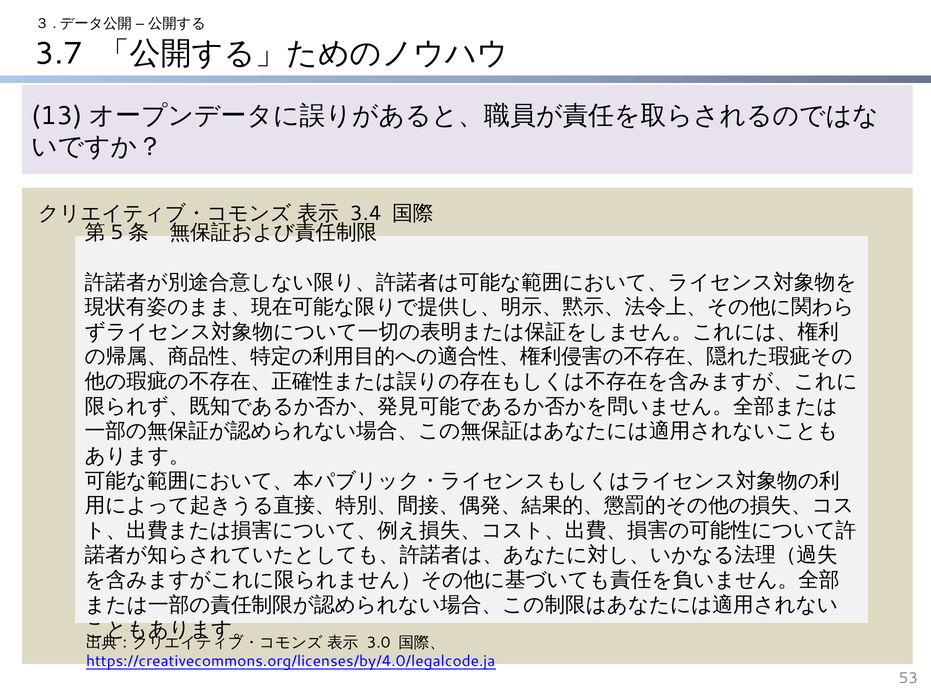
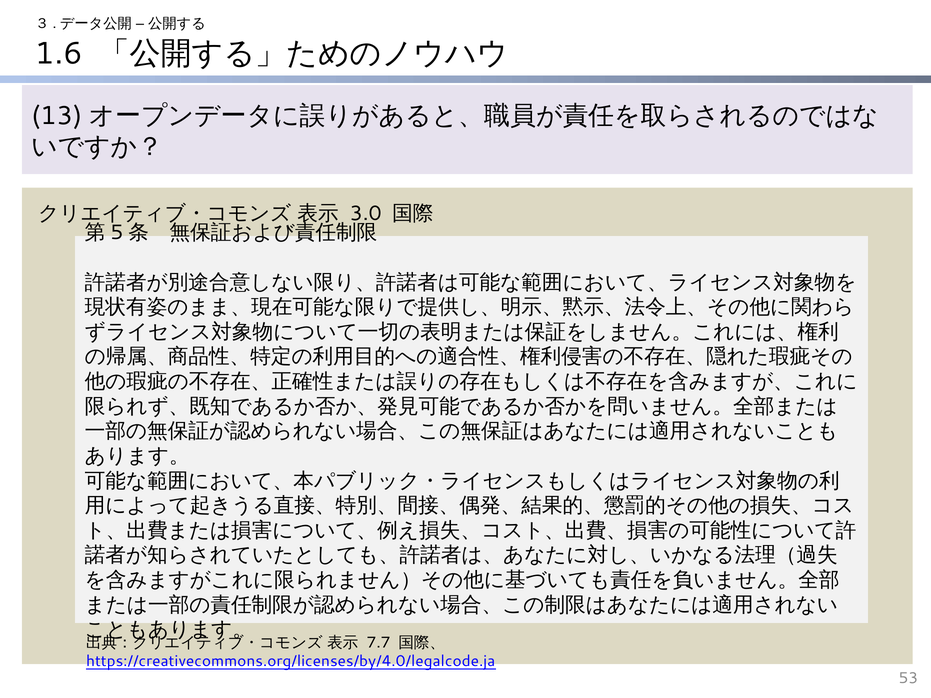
3.7: 3.7 -> 1.6 (59, 53)
3.4: 3.4 -> 3.0 (366, 214)
3.0: 3.0 -> 7.7 (379, 643)
